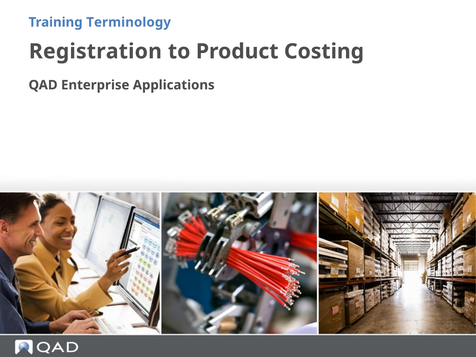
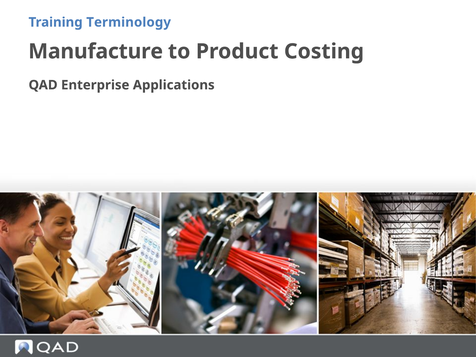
Registration: Registration -> Manufacture (96, 51)
